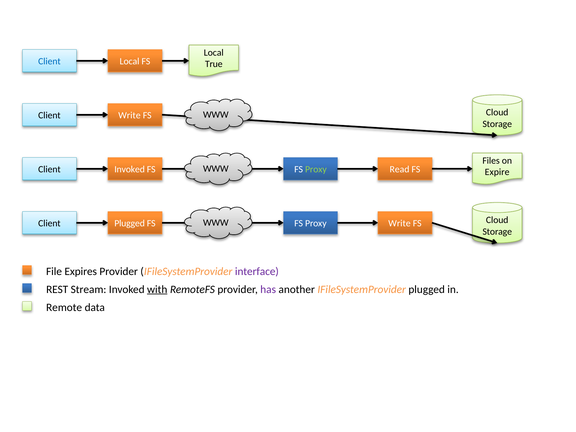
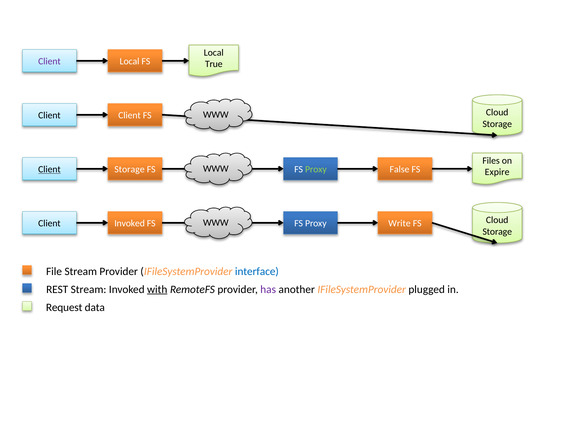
Client colour: blue -> purple (49, 61)
Write: Write -> Client (130, 115)
Client underline: none -> present (49, 169)
Invoked: Invoked -> Storage (129, 169)
Read: Read -> False (400, 169)
Plugged: Plugged -> Invoked (130, 223)
File Expires: Expires -> Stream (81, 271)
interface colour: purple -> blue (257, 271)
Remote: Remote -> Request (64, 307)
